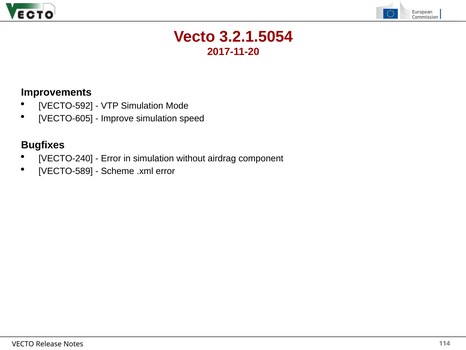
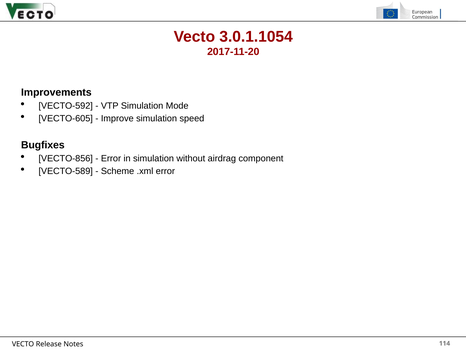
3.2.1.5054: 3.2.1.5054 -> 3.0.1.1054 (256, 37)
VECTO-240: VECTO-240 -> VECTO-856 (66, 158)
